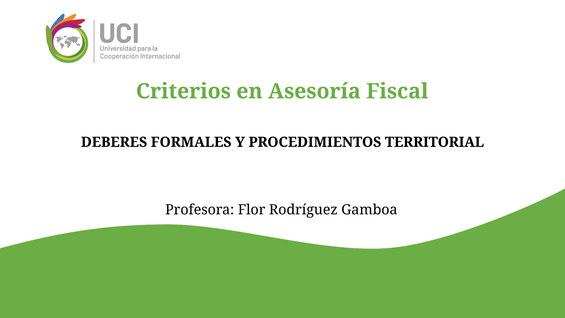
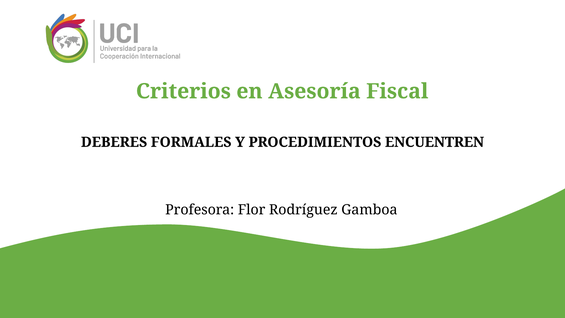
TERRITORIAL: TERRITORIAL -> ENCUENTREN (435, 142)
